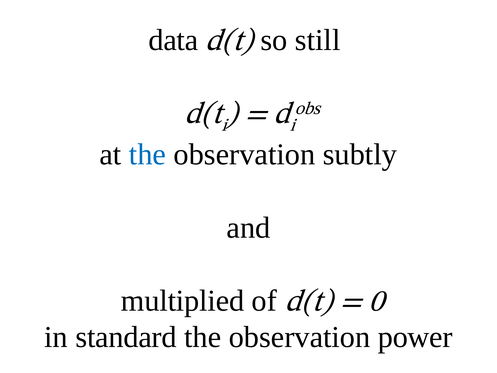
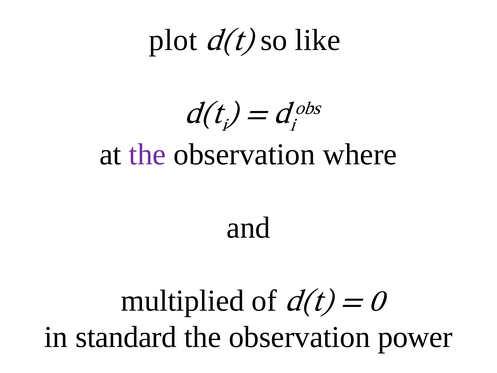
data: data -> plot (173, 40)
still: still -> like (318, 40)
the colour: blue -> purple (147, 155)
subtly: subtly -> where (360, 155)
